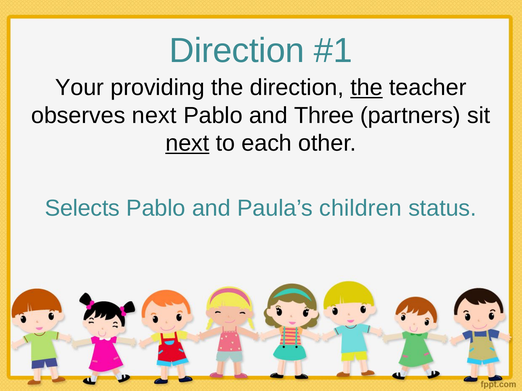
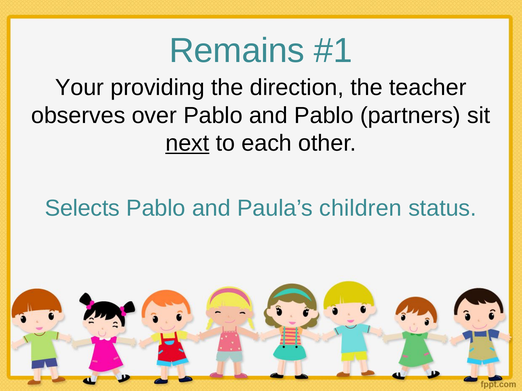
Direction: Direction -> Remains (237, 51)
the underline: present -> none (367, 88)
observes next: next -> over (154, 116)
and Three: Three -> Pablo (324, 116)
